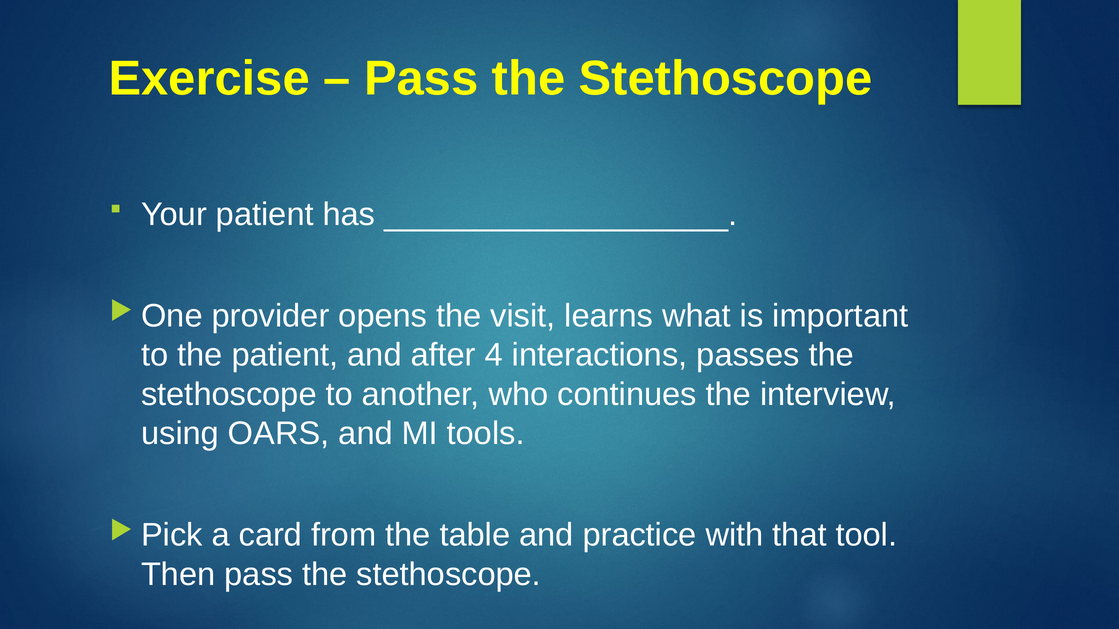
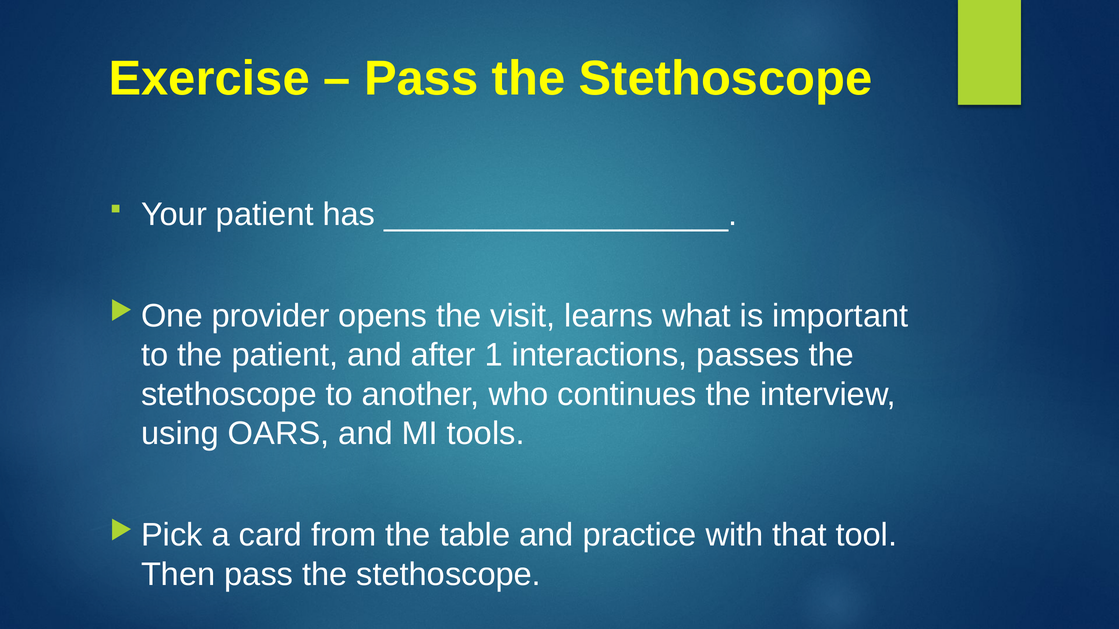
4: 4 -> 1 (494, 355)
